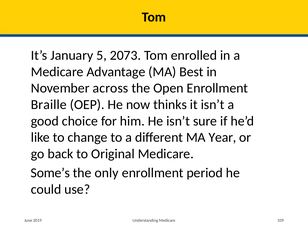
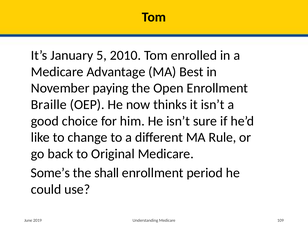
2073: 2073 -> 2010 (125, 55)
across: across -> paying (111, 88)
Year: Year -> Rule (222, 137)
only: only -> shall (107, 173)
